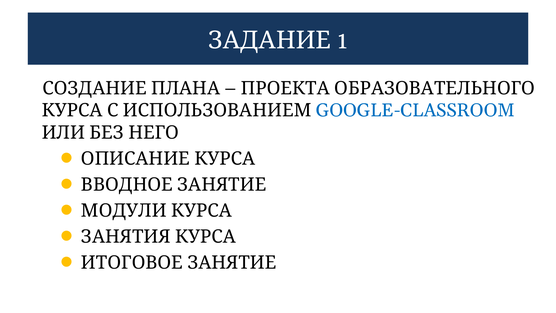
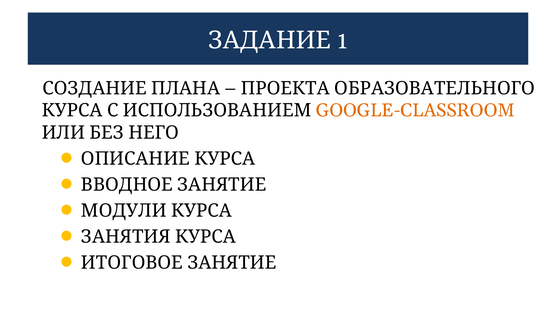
GOOGLE-CLASSROOM colour: blue -> orange (415, 110)
